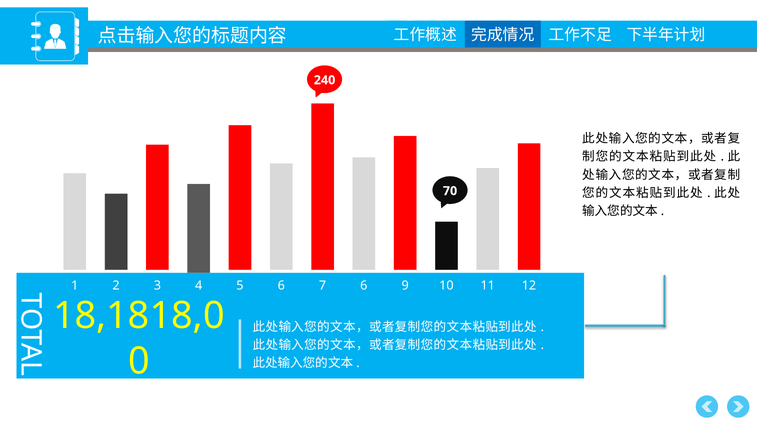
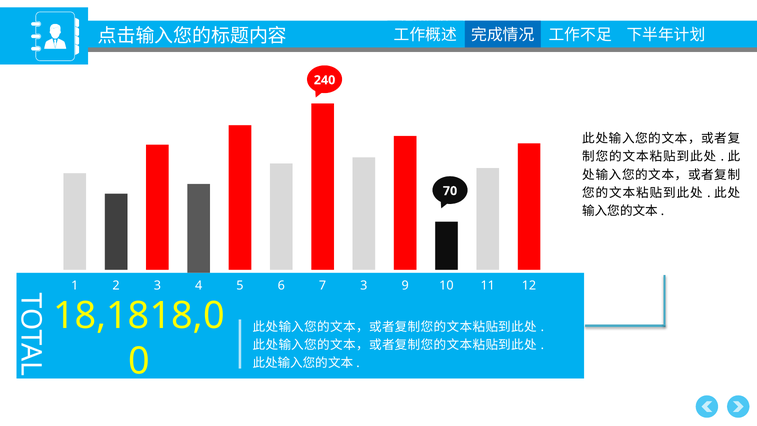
7 6: 6 -> 3 (364, 285)
